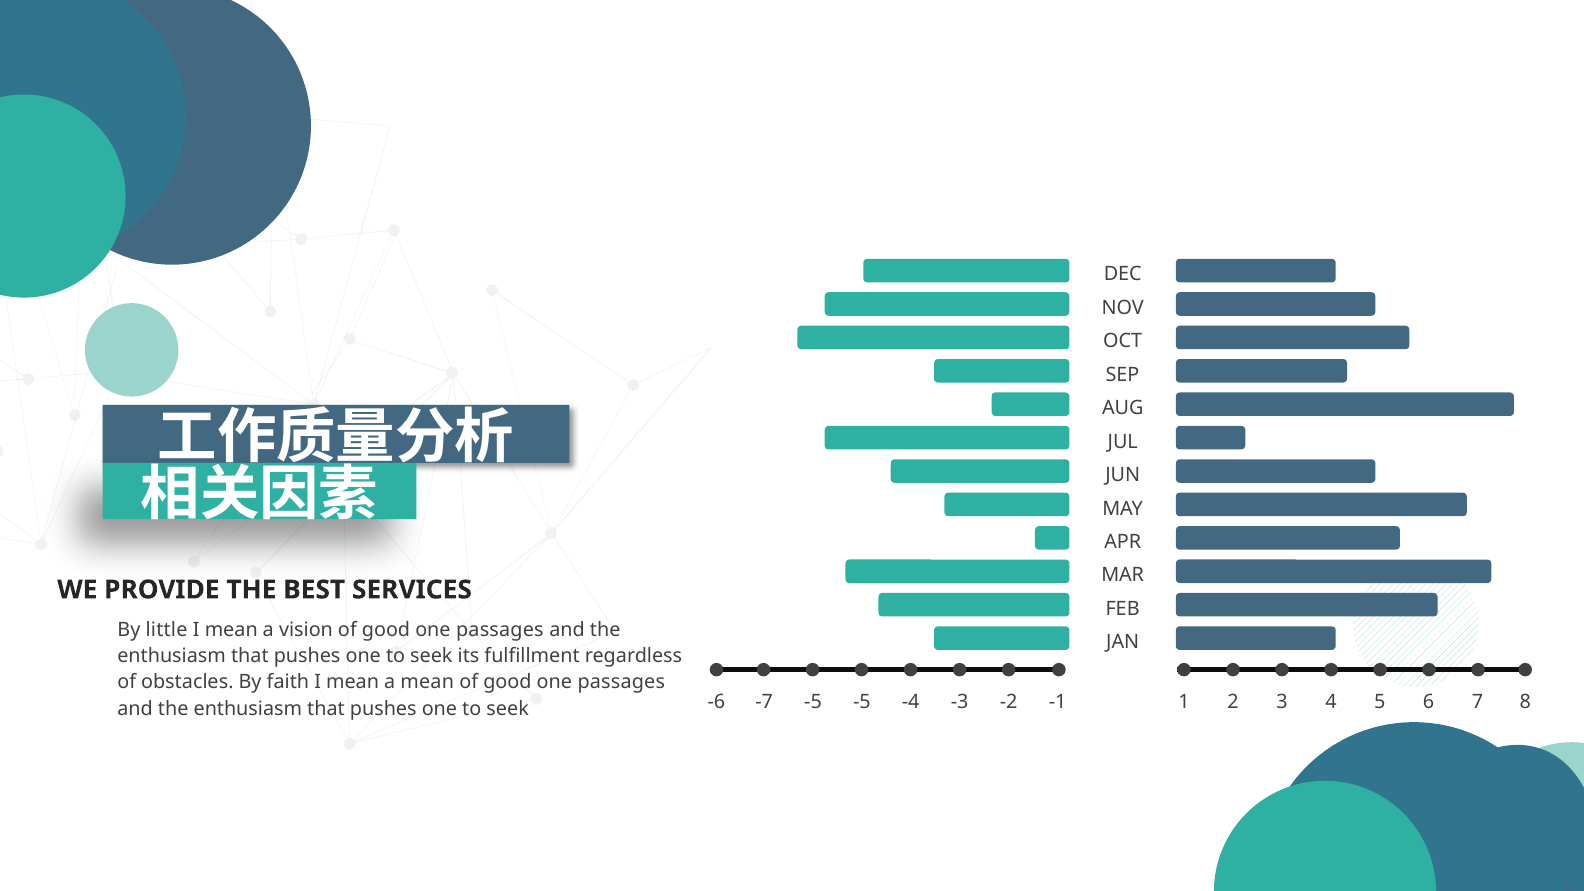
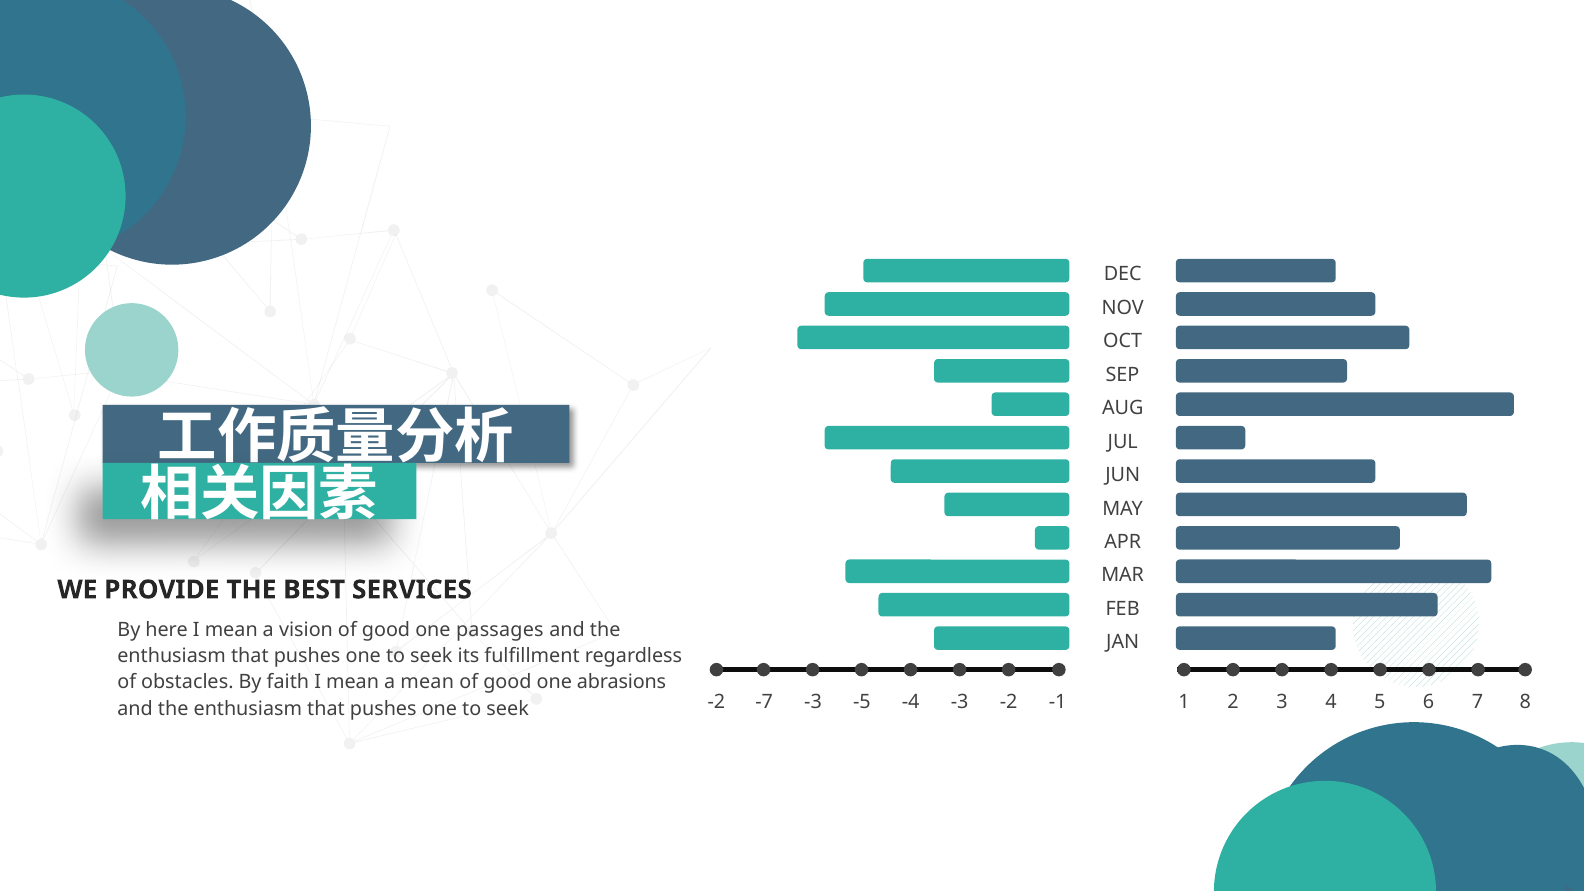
little: little -> here (167, 630)
passages: passages -> abrasions (622, 682)
-6: -6 -> -2 (716, 702)
-5: -5 -> -3 (813, 702)
